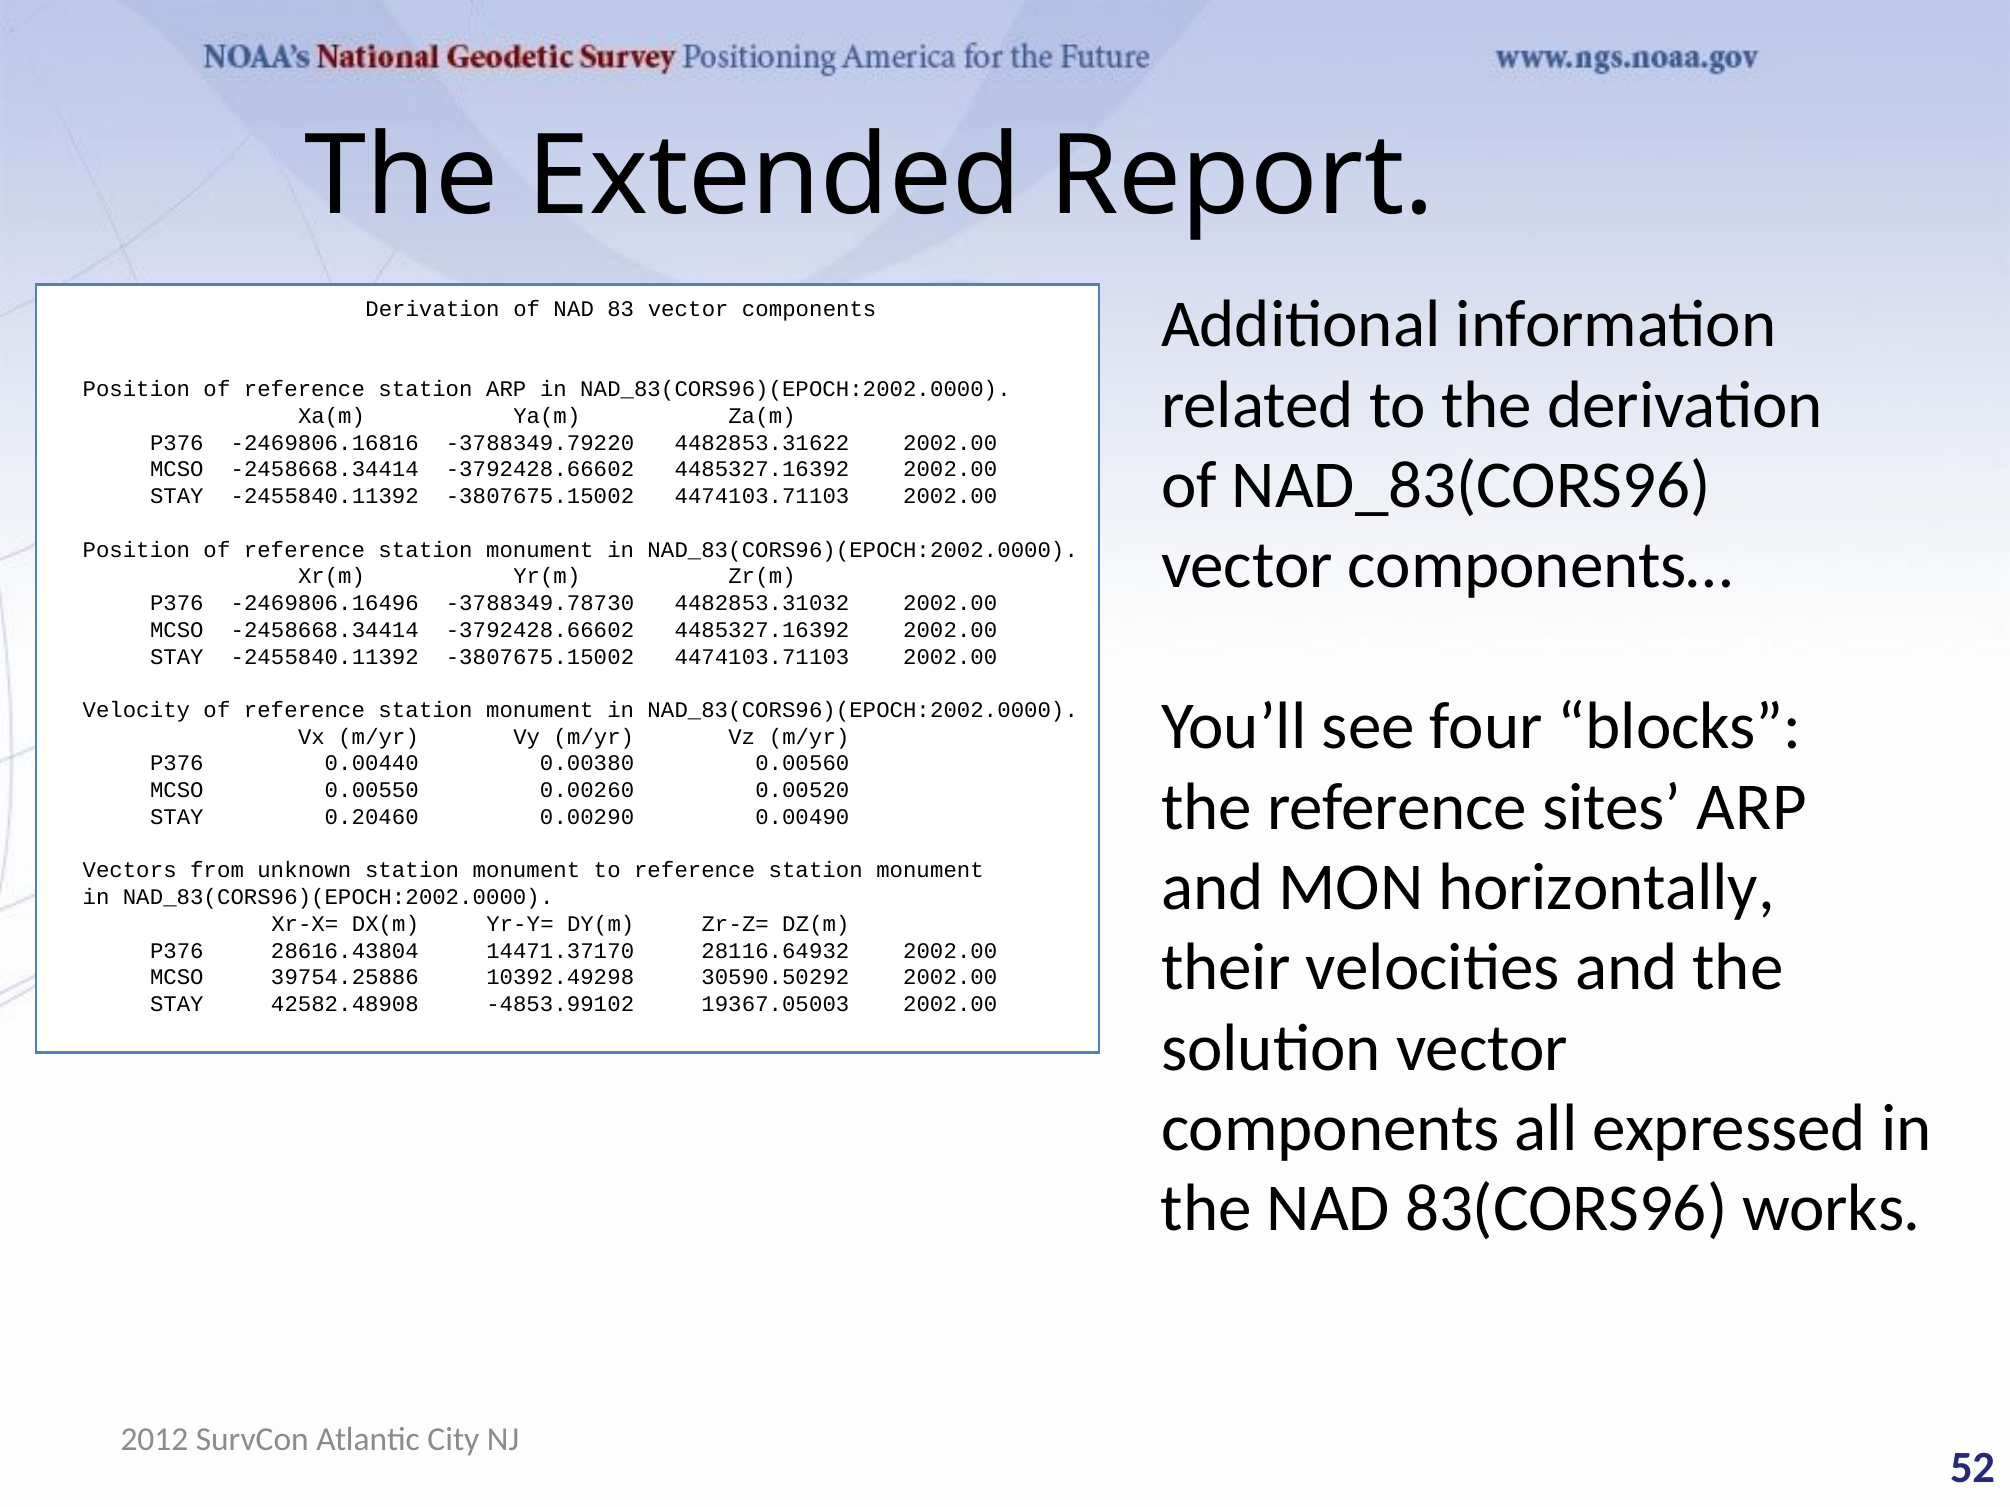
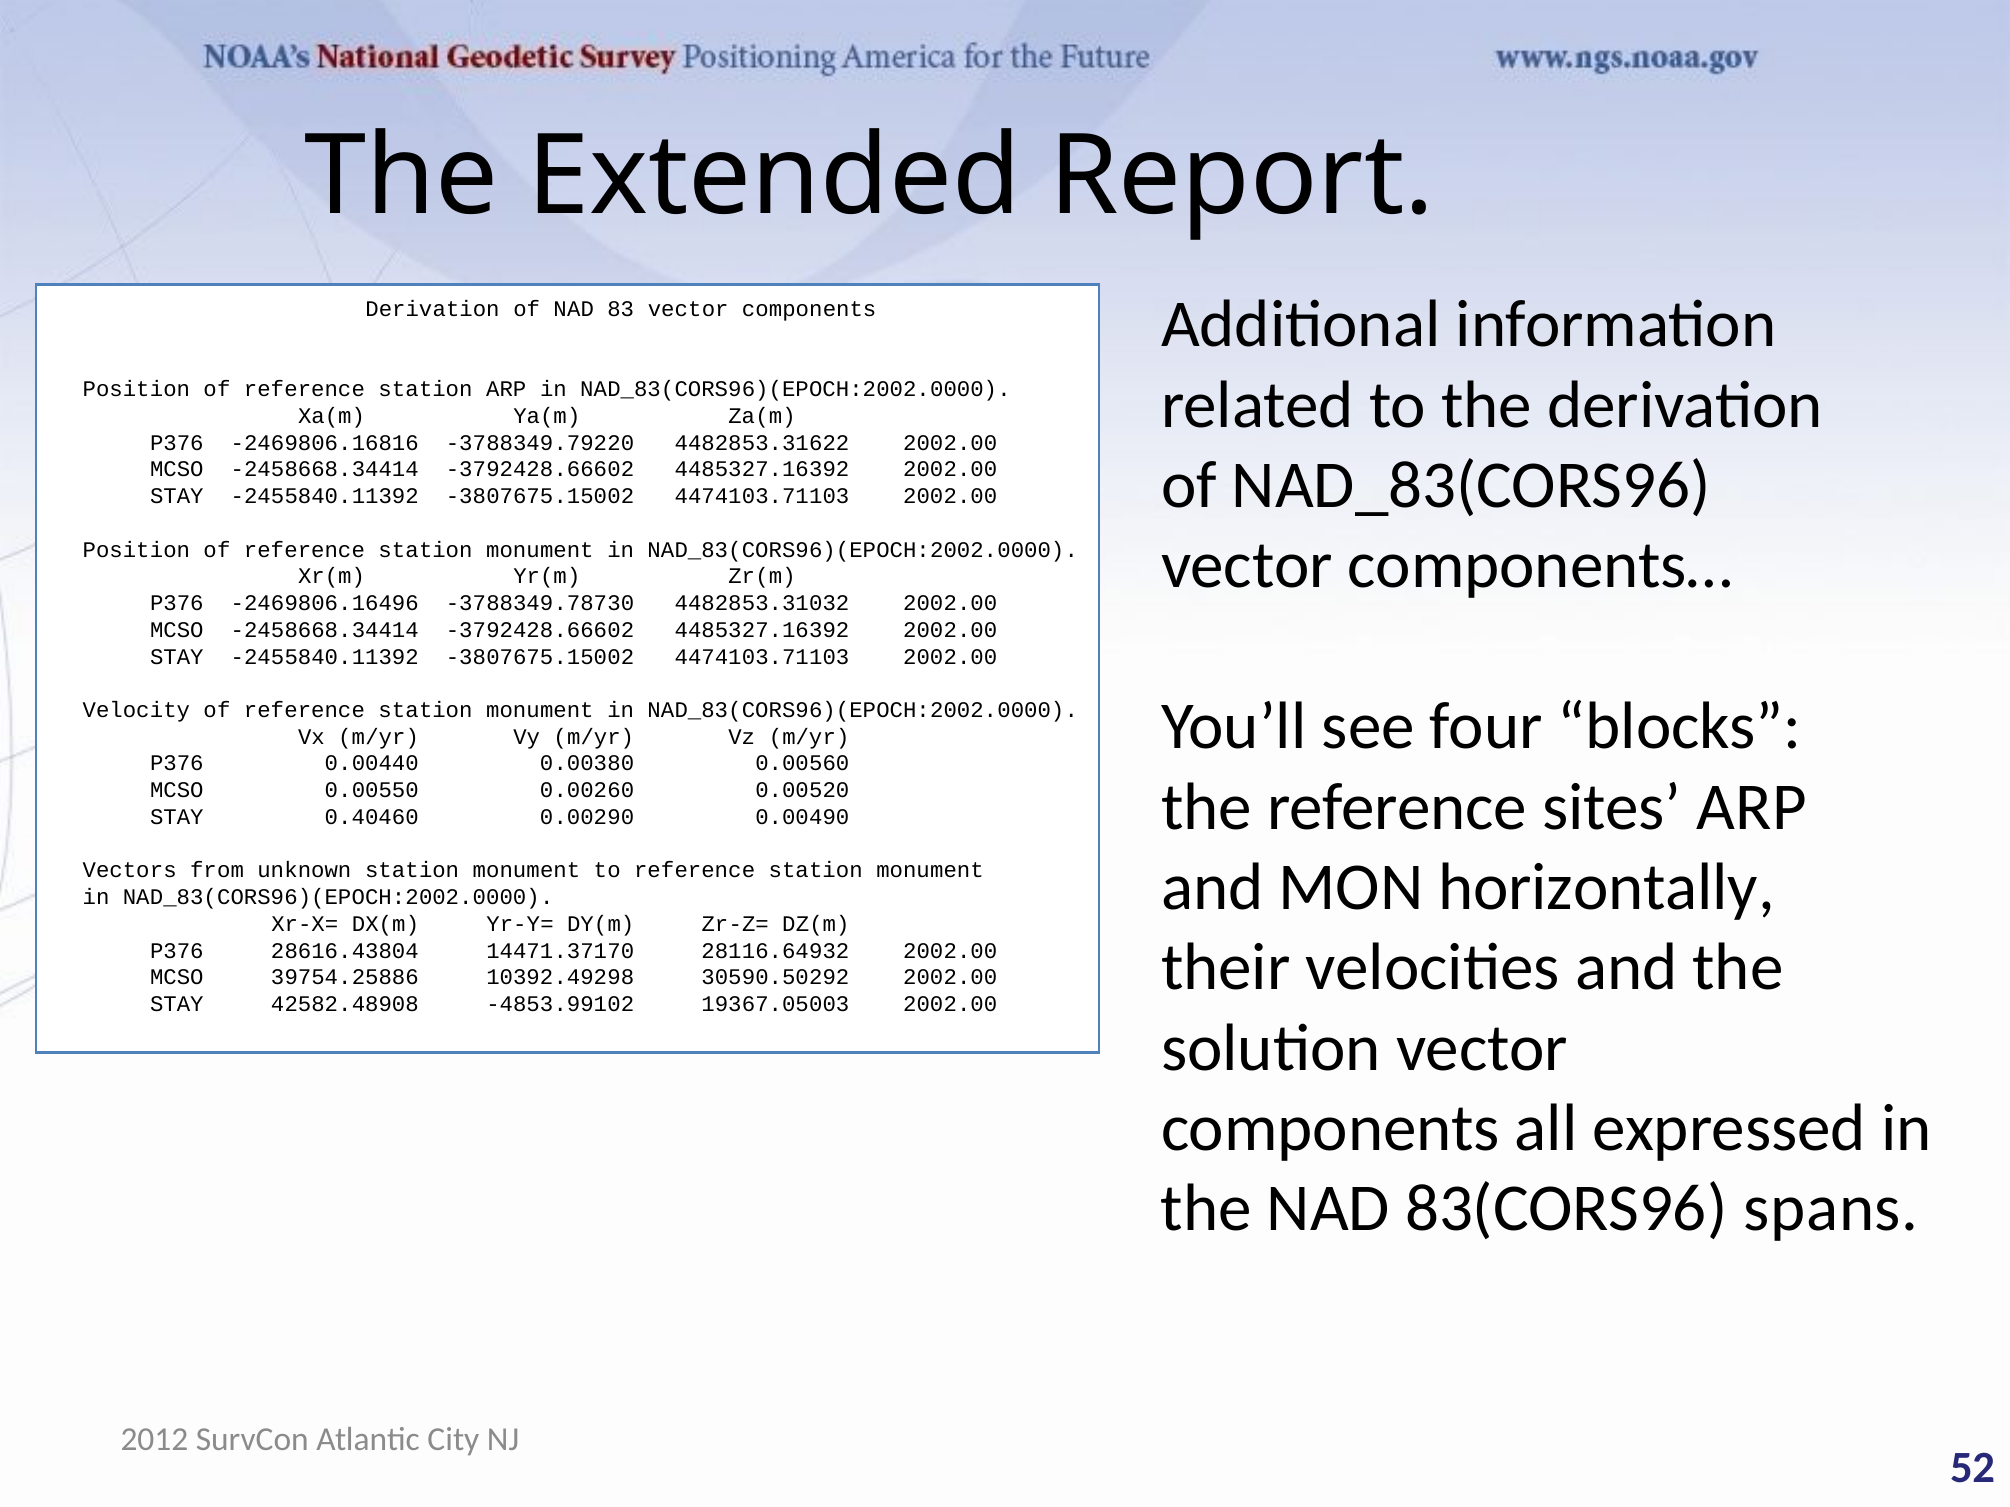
0.20460: 0.20460 -> 0.40460 (372, 817)
works: works -> spans (1831, 1209)
